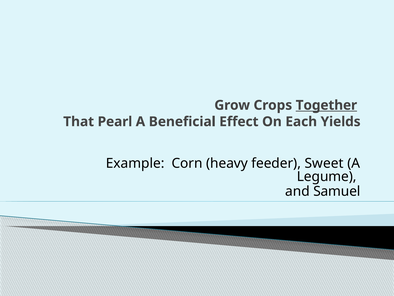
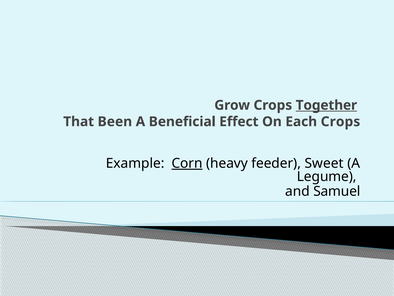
Pearl: Pearl -> Been (115, 121)
Each Yields: Yields -> Crops (340, 121)
Corn underline: none -> present (187, 163)
